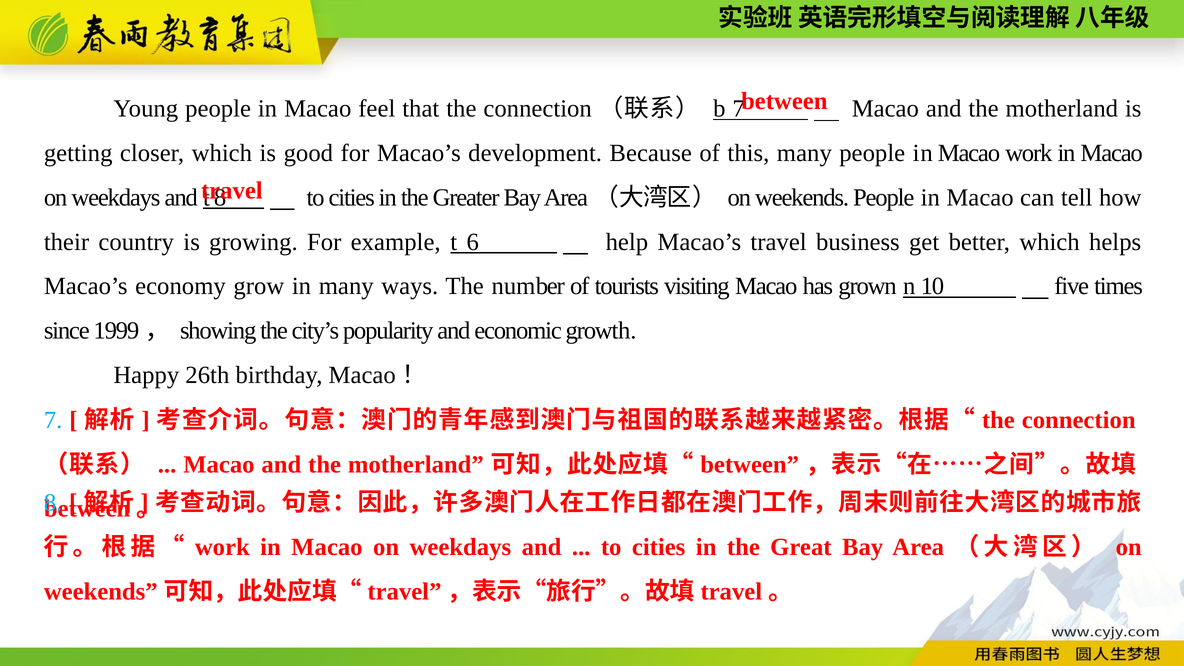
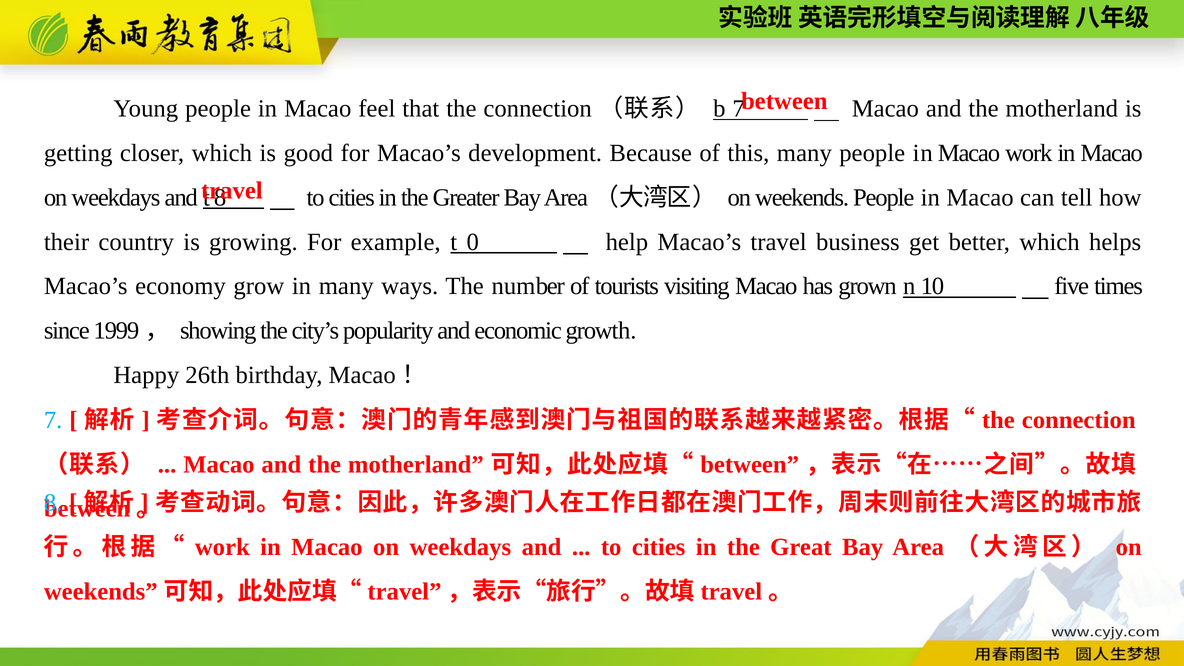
6: 6 -> 0 (473, 242)
